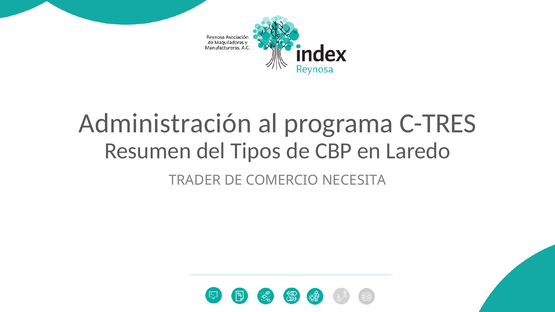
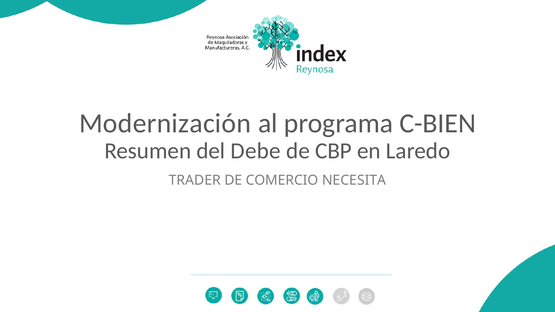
Administración: Administración -> Modernización (165, 124)
C-TRES: C-TRES -> C-BIEN (438, 124)
Tipos: Tipos -> Debe (256, 151)
